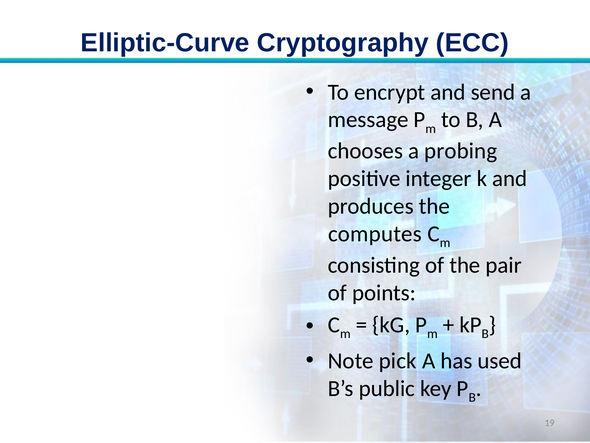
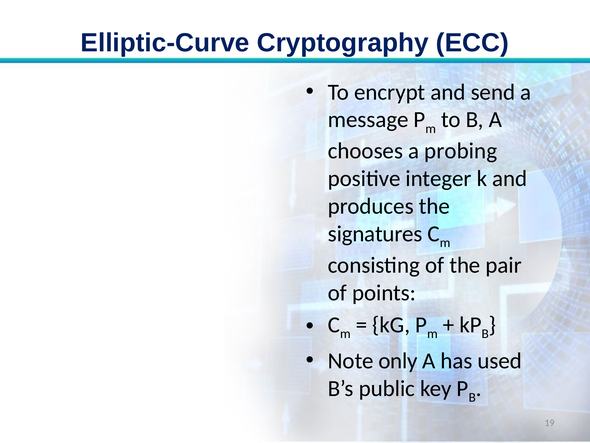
computes: computes -> signatures (375, 234)
pick: pick -> only (398, 361)
